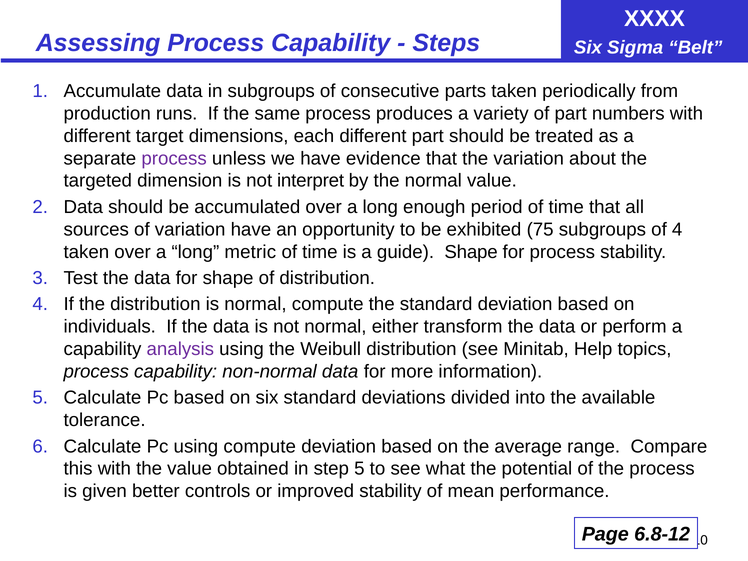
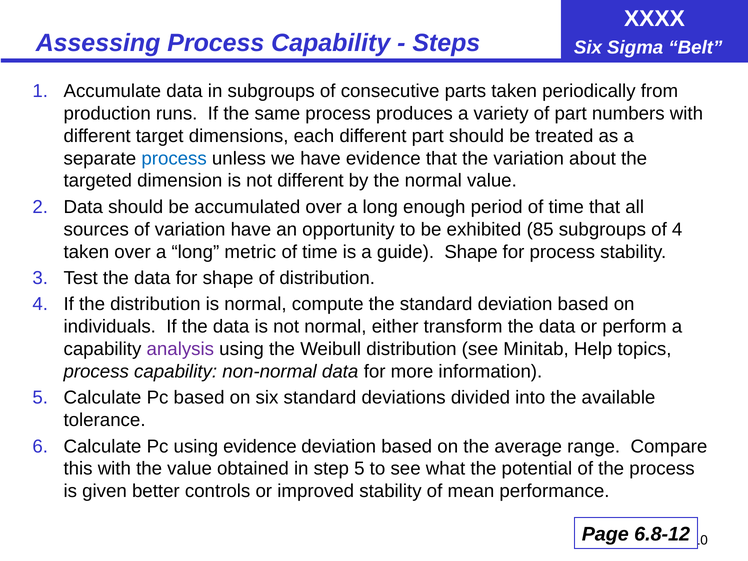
process colour: purple -> blue (174, 158)
not interpret: interpret -> different (311, 181)
75: 75 -> 85 (540, 229)
using compute: compute -> evidence (260, 446)
